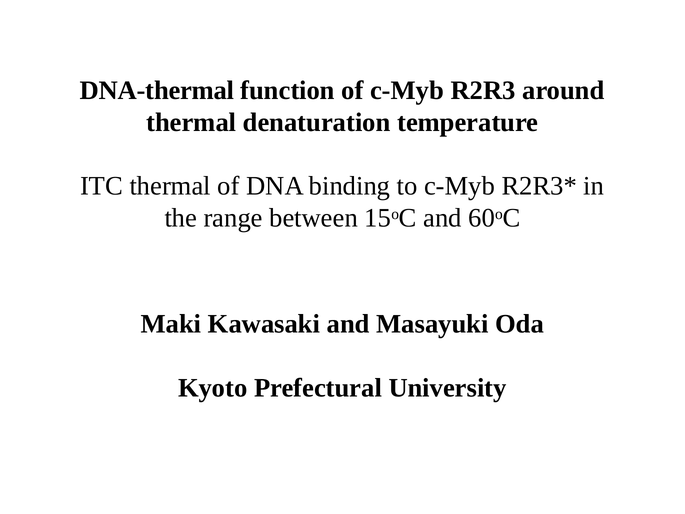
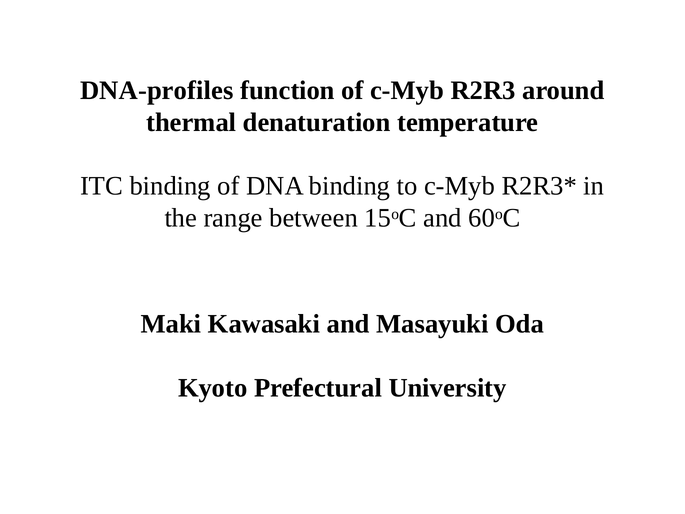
DNA-thermal: DNA-thermal -> DNA-profiles (157, 90)
ITC thermal: thermal -> binding (170, 186)
